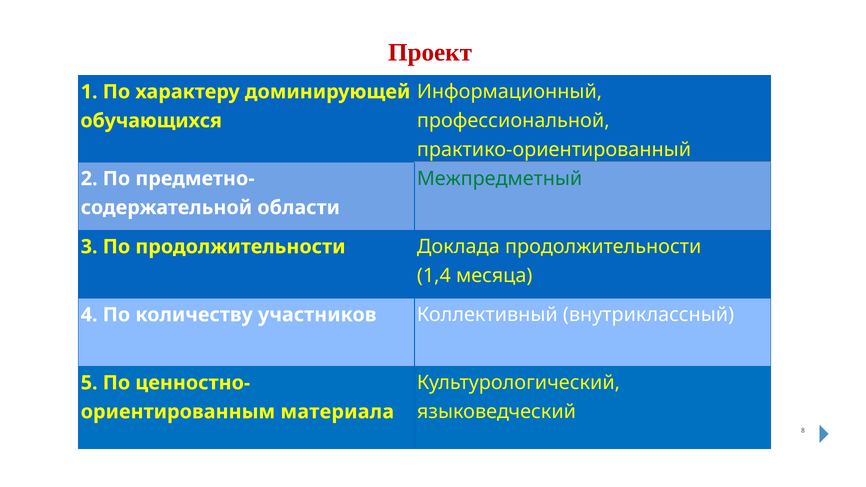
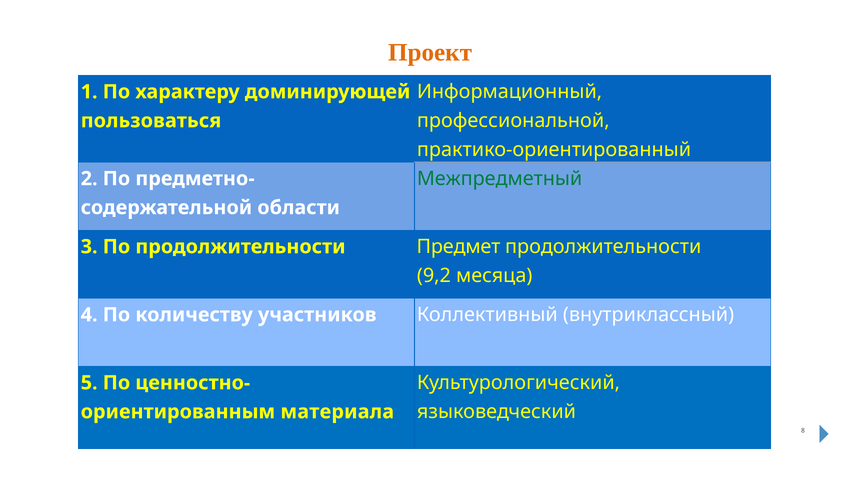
Проект colour: red -> orange (430, 53)
обучающихся: обучающихся -> пользоваться (151, 121)
Доклада: Доклада -> Предмет (459, 247)
1,4: 1,4 -> 9,2 (434, 276)
